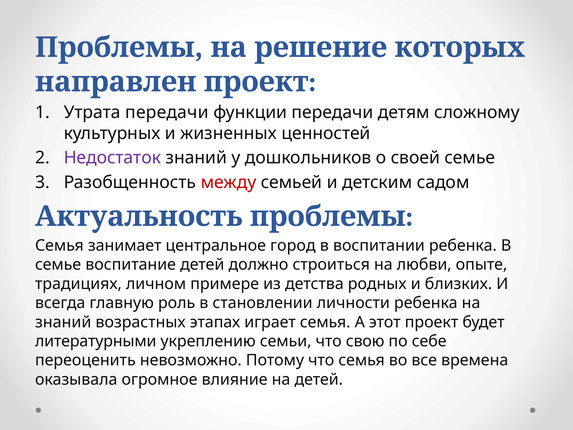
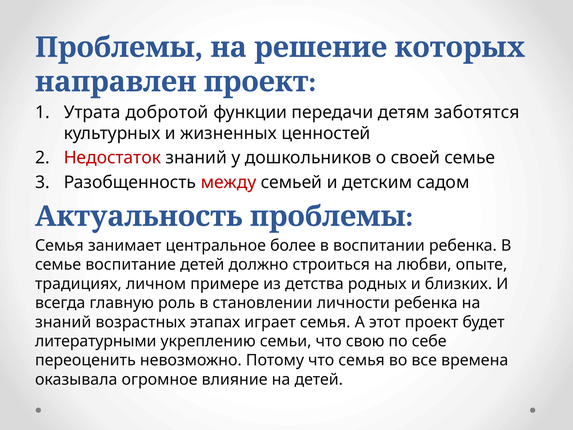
Утрата передачи: передачи -> добротой (167, 112)
сложному: сложному -> заботятся (477, 112)
Недостаток colour: purple -> red (112, 158)
город: город -> более (293, 245)
